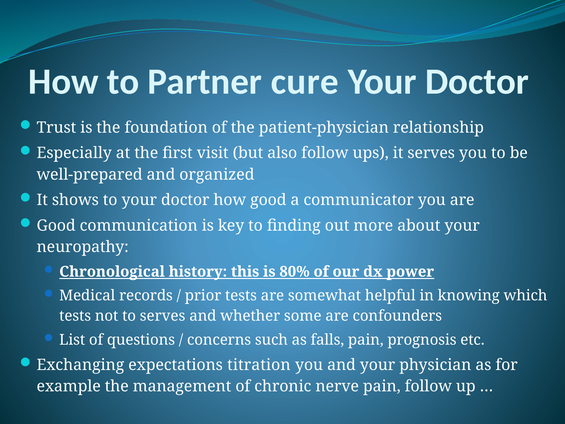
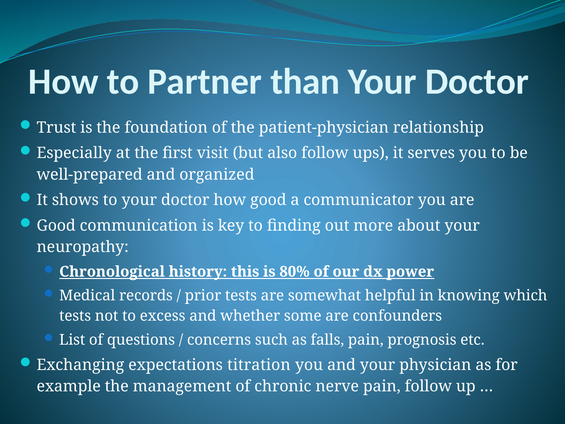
cure: cure -> than (305, 81)
to serves: serves -> excess (163, 316)
